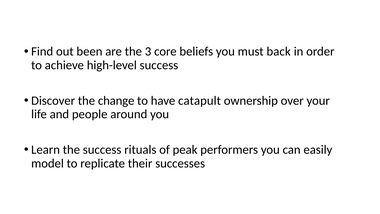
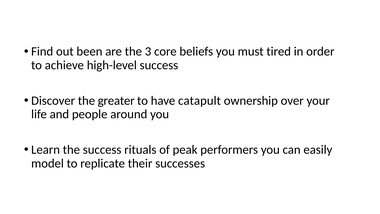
back: back -> tired (279, 51)
change: change -> greater (116, 100)
